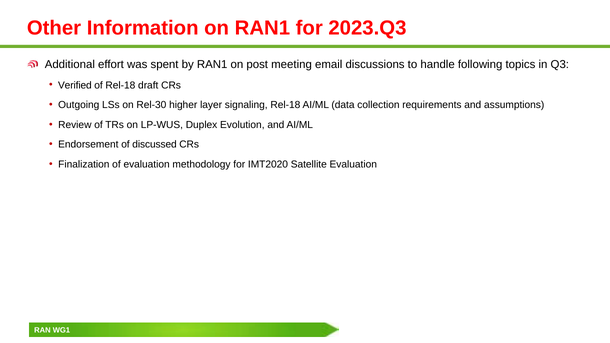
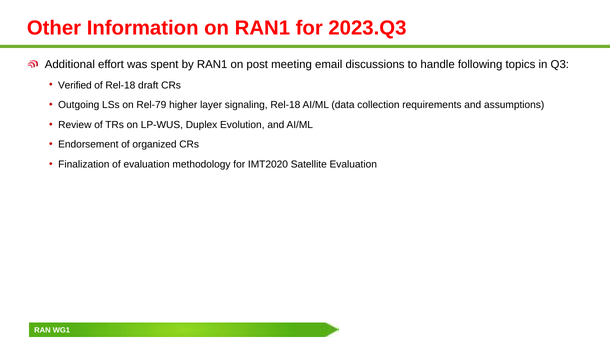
Rel-30: Rel-30 -> Rel-79 (151, 105)
discussed: discussed -> organized (155, 145)
